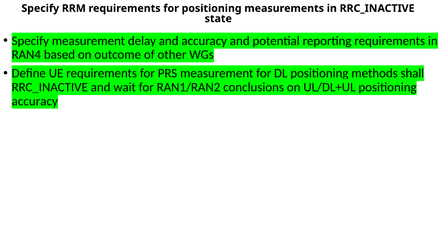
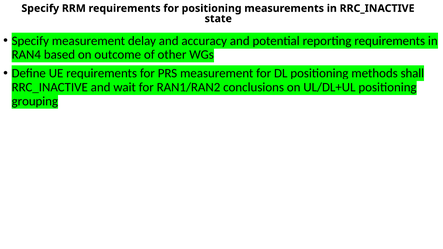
accuracy: accuracy -> grouping (35, 101)
